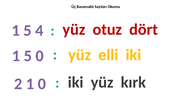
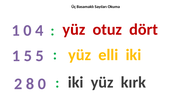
5: 5 -> 0 (27, 31)
5 0: 0 -> 5 (40, 56)
2 1: 1 -> 8 (30, 84)
